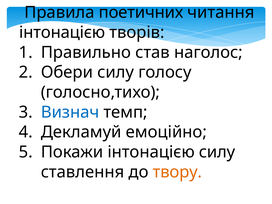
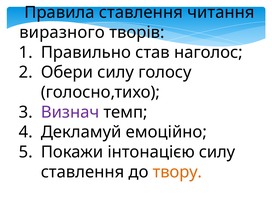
Правила поетичних: поетичних -> ставлення (141, 12)
інтонацією: інтонацією -> виразного (62, 32)
Визнач colour: blue -> purple (70, 112)
